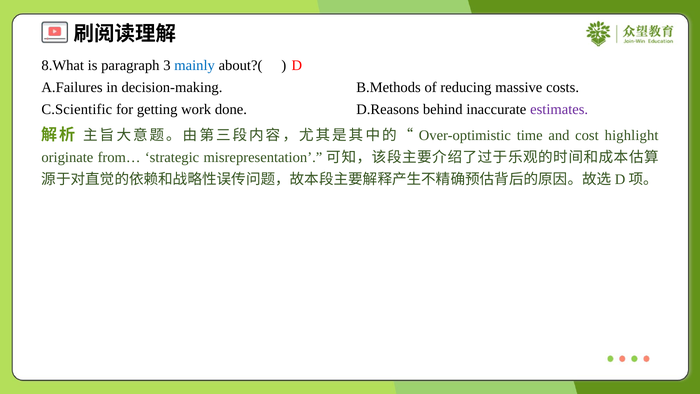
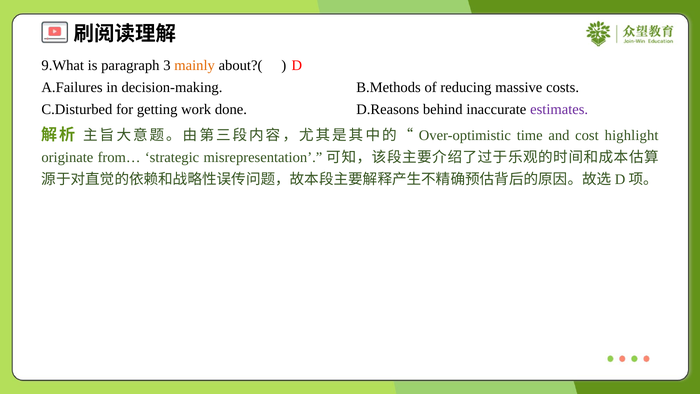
8.What: 8.What -> 9.What (63, 66)
mainly colour: blue -> orange (195, 66)
C.Scientific: C.Scientific -> C.Disturbed (77, 109)
